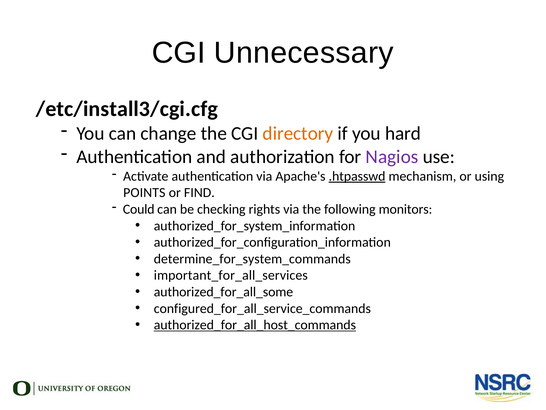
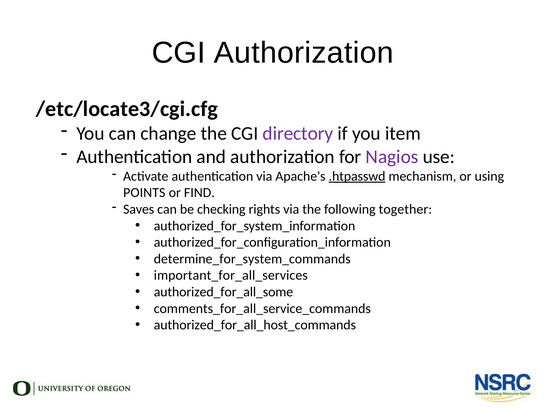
CGI Unnecessary: Unnecessary -> Authorization (304, 53)
/etc/install3/cgi.cfg: /etc/install3/cgi.cfg -> /etc/locate3/cgi.cfg (127, 109)
directory colour: orange -> purple (298, 133)
hard: hard -> item (403, 133)
Could: Could -> Saves (139, 209)
monitors: monitors -> together (405, 209)
configured_for_all_service_commands: configured_for_all_service_commands -> comments_for_all_service_commands (262, 308)
authorized_for_all_host_commands underline: present -> none (255, 325)
